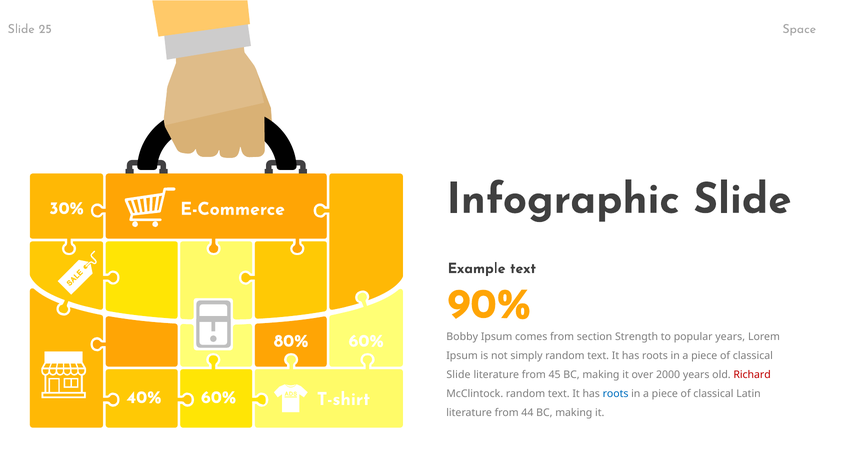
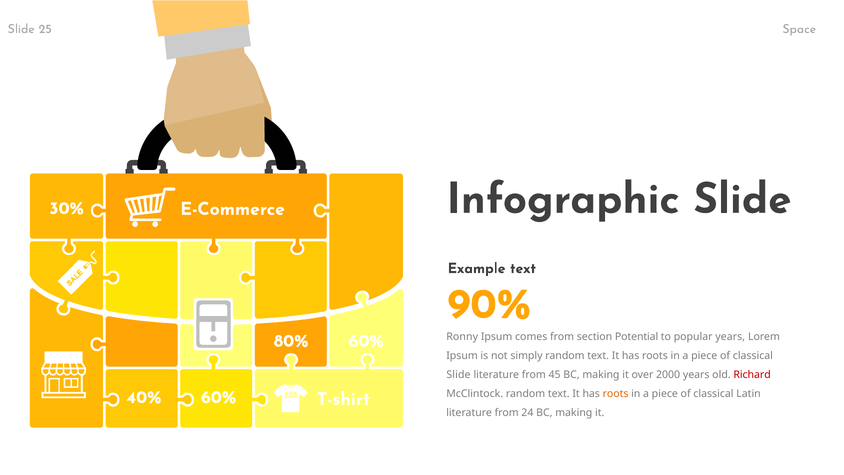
Bobby: Bobby -> Ronny (462, 337)
Strength: Strength -> Potential (637, 337)
roots colour: blue -> orange (616, 394)
44: 44 -> 24 (527, 413)
